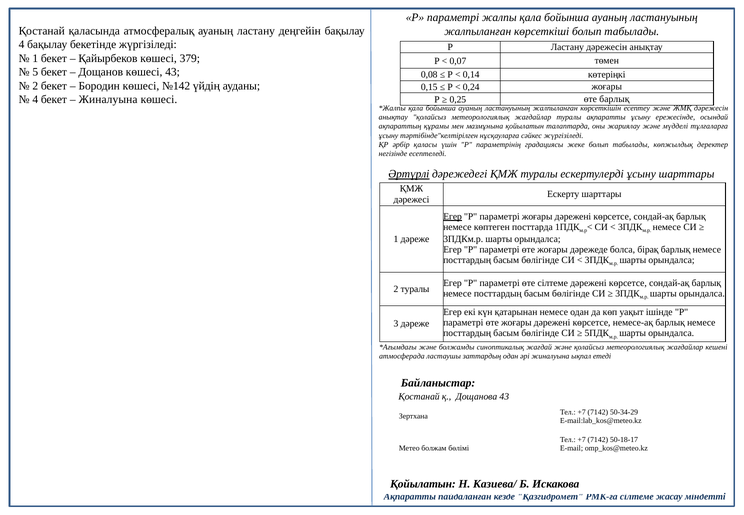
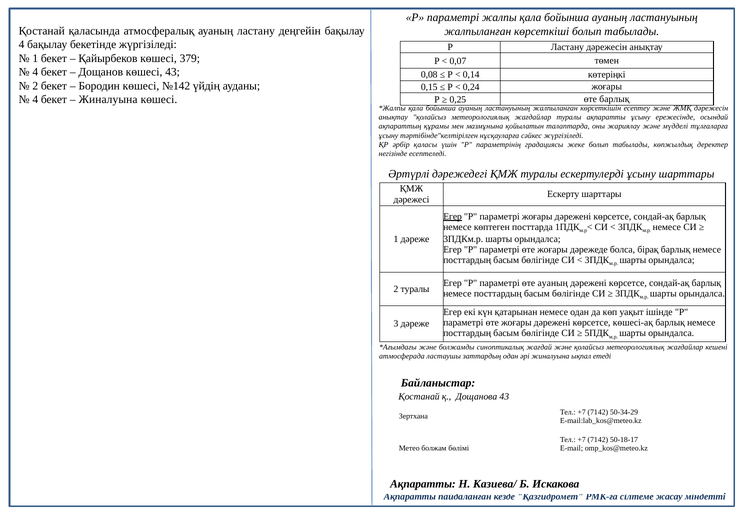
5: 5 -> 4 (35, 72)
Әртүрлі underline: present -> none (409, 174)
өте сілтеме: сілтеме -> ауаның (553, 283)
немесе-ақ: немесе-ақ -> көшесі-ақ (633, 323)
Қойылатын: Қойылатын -> Ақпаратты (423, 484)
